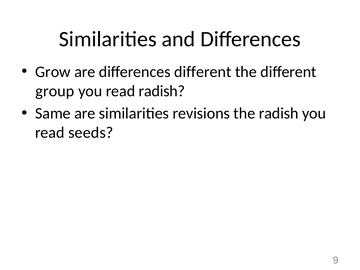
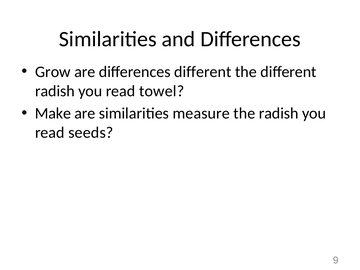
group: group -> radish (55, 91)
read radish: radish -> towel (162, 91)
Same: Same -> Make (53, 113)
revisions: revisions -> measure (201, 113)
